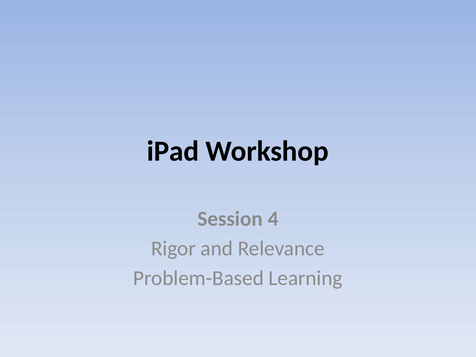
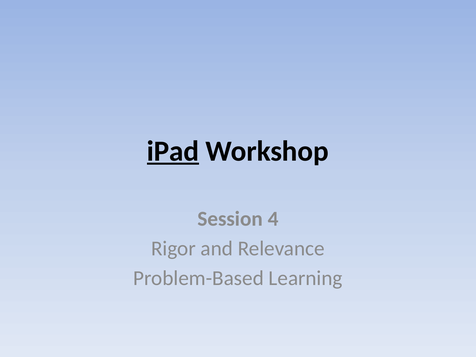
iPad underline: none -> present (173, 151)
